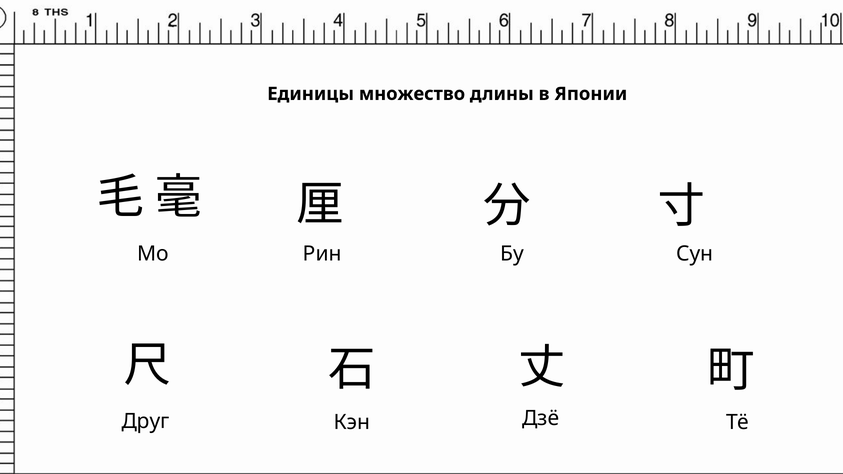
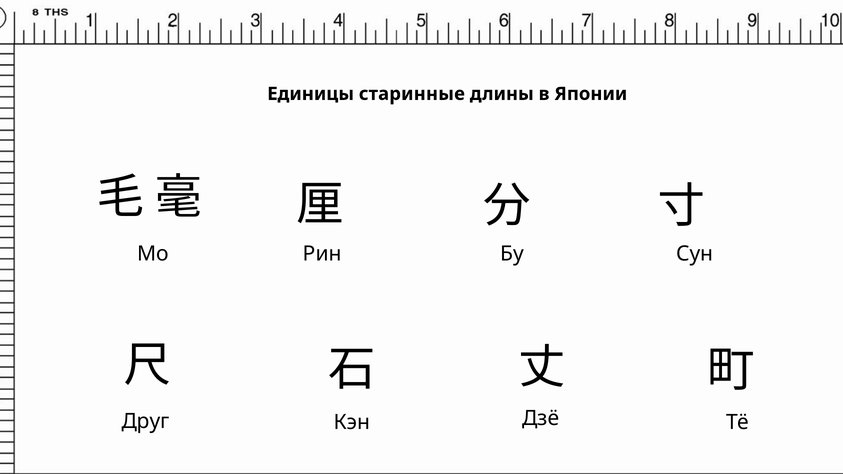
множество: множество -> старинные (412, 94)
